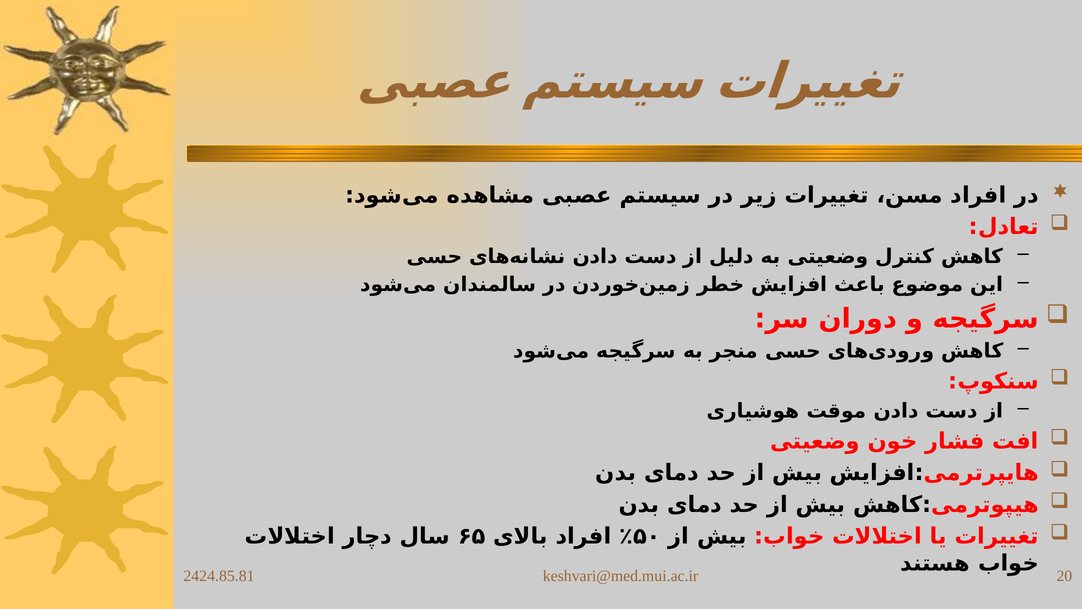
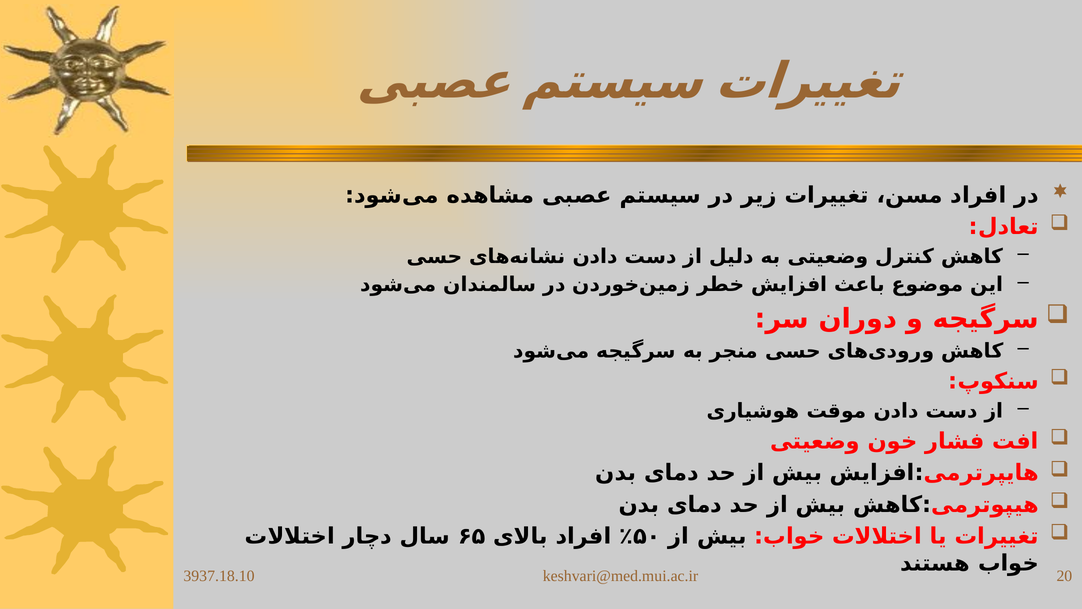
2424.85.81: 2424.85.81 -> 3937.18.10 (219, 576)
